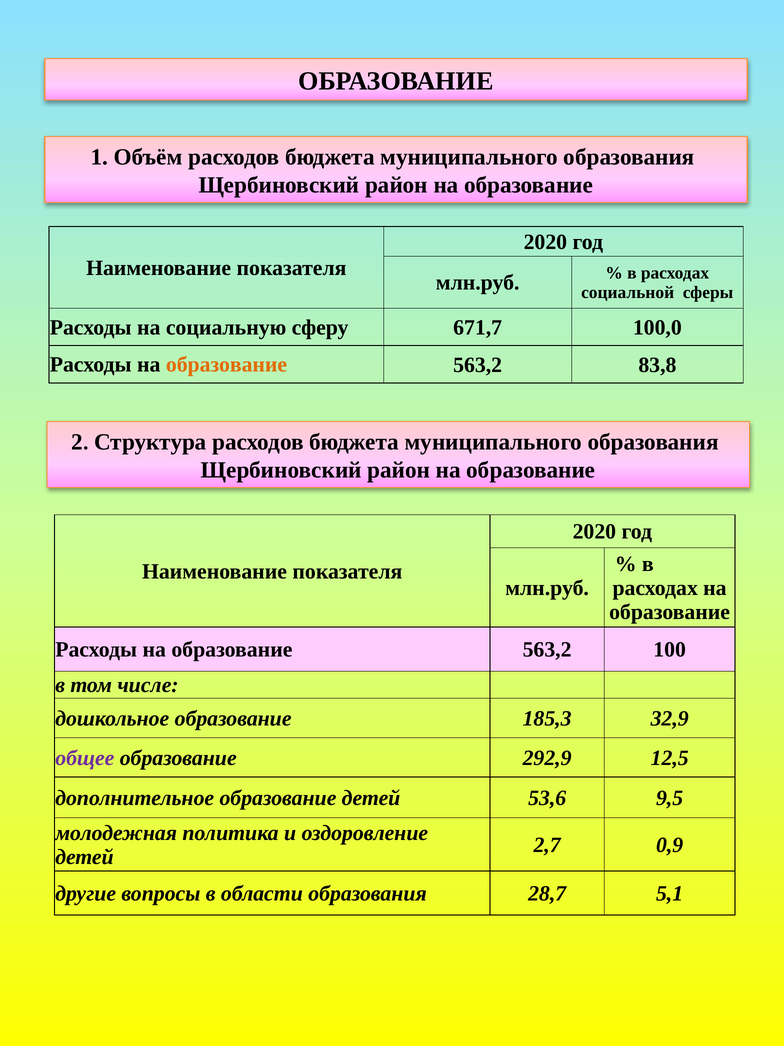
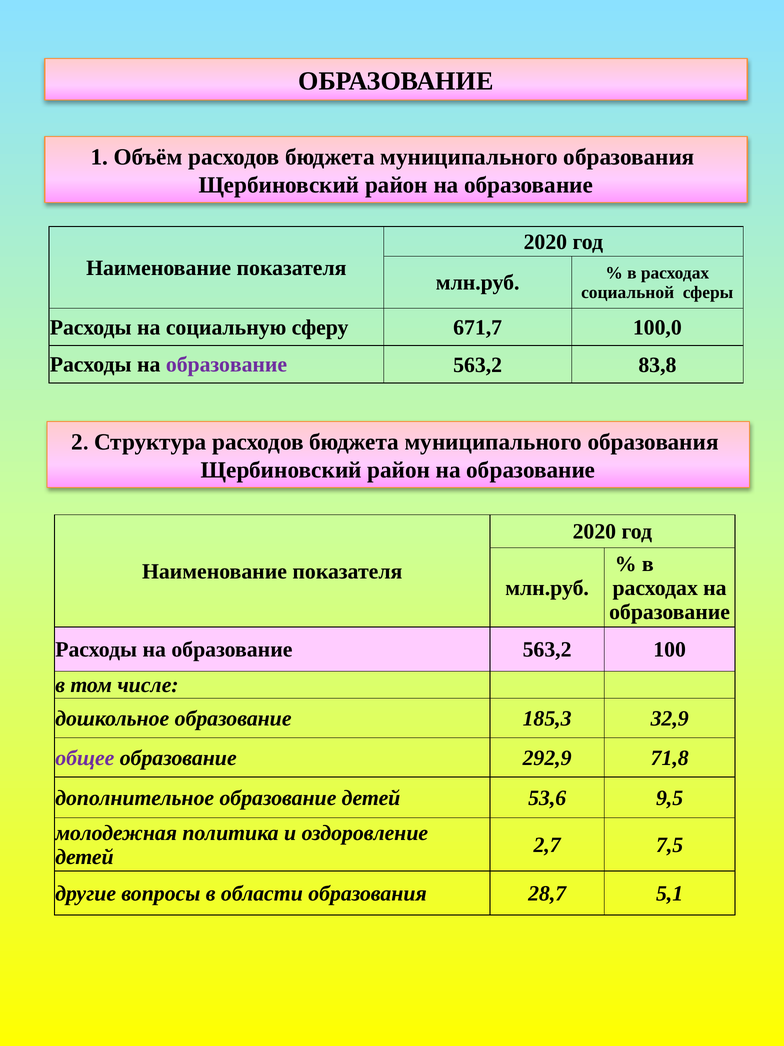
образование colour: orange -> purple (226, 365)
12,5: 12,5 -> 71,8 (670, 758)
0,9: 0,9 -> 7,5 (670, 845)
